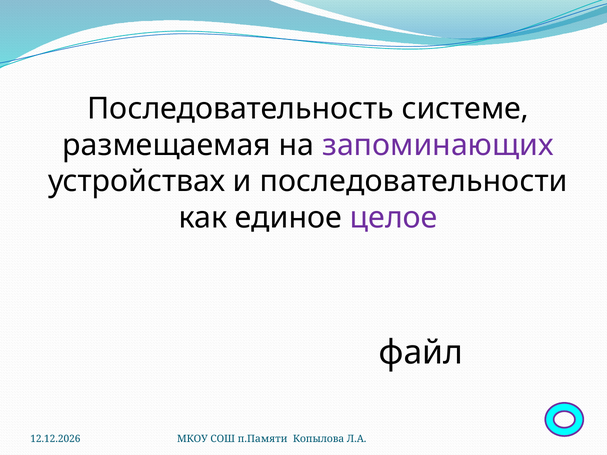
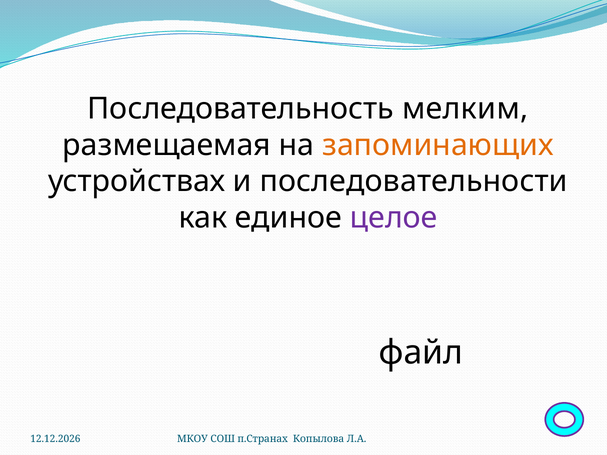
системе: системе -> мелким (465, 109)
запоминающих colour: purple -> orange (438, 145)
п.Памяти: п.Памяти -> п.Странах (263, 439)
